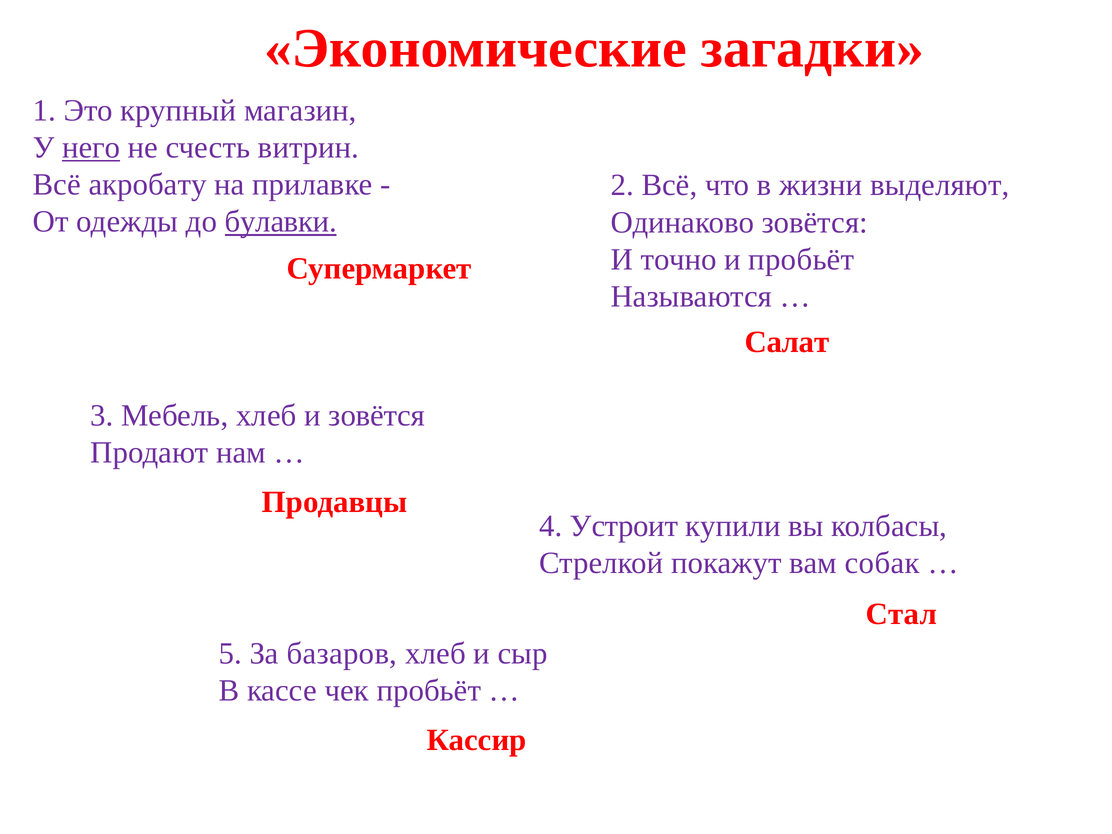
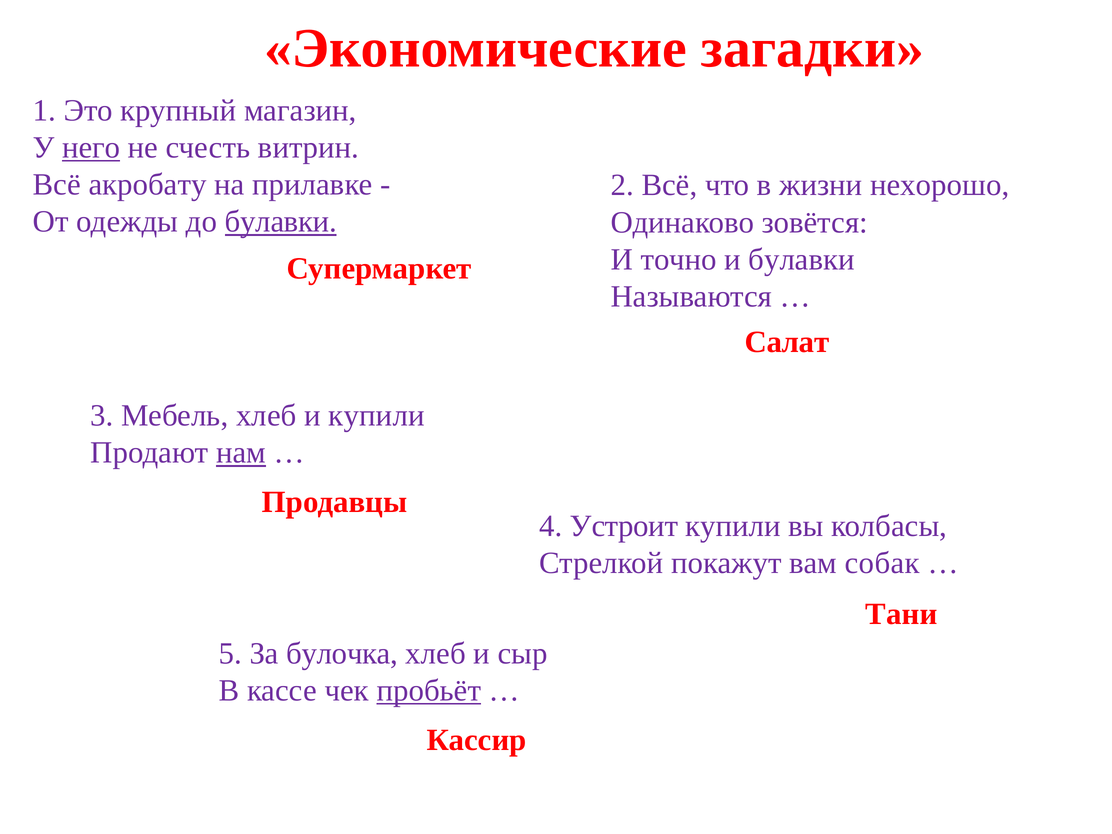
выделяют: выделяют -> нехорошо (940, 185)
и пробьёт: пробьёт -> булавки (802, 259)
и зовётся: зовётся -> купили (377, 416)
нам underline: none -> present (241, 453)
Стал: Стал -> Тани (901, 614)
базаров: базаров -> булочка (342, 653)
пробьёт underline: none -> present (429, 690)
